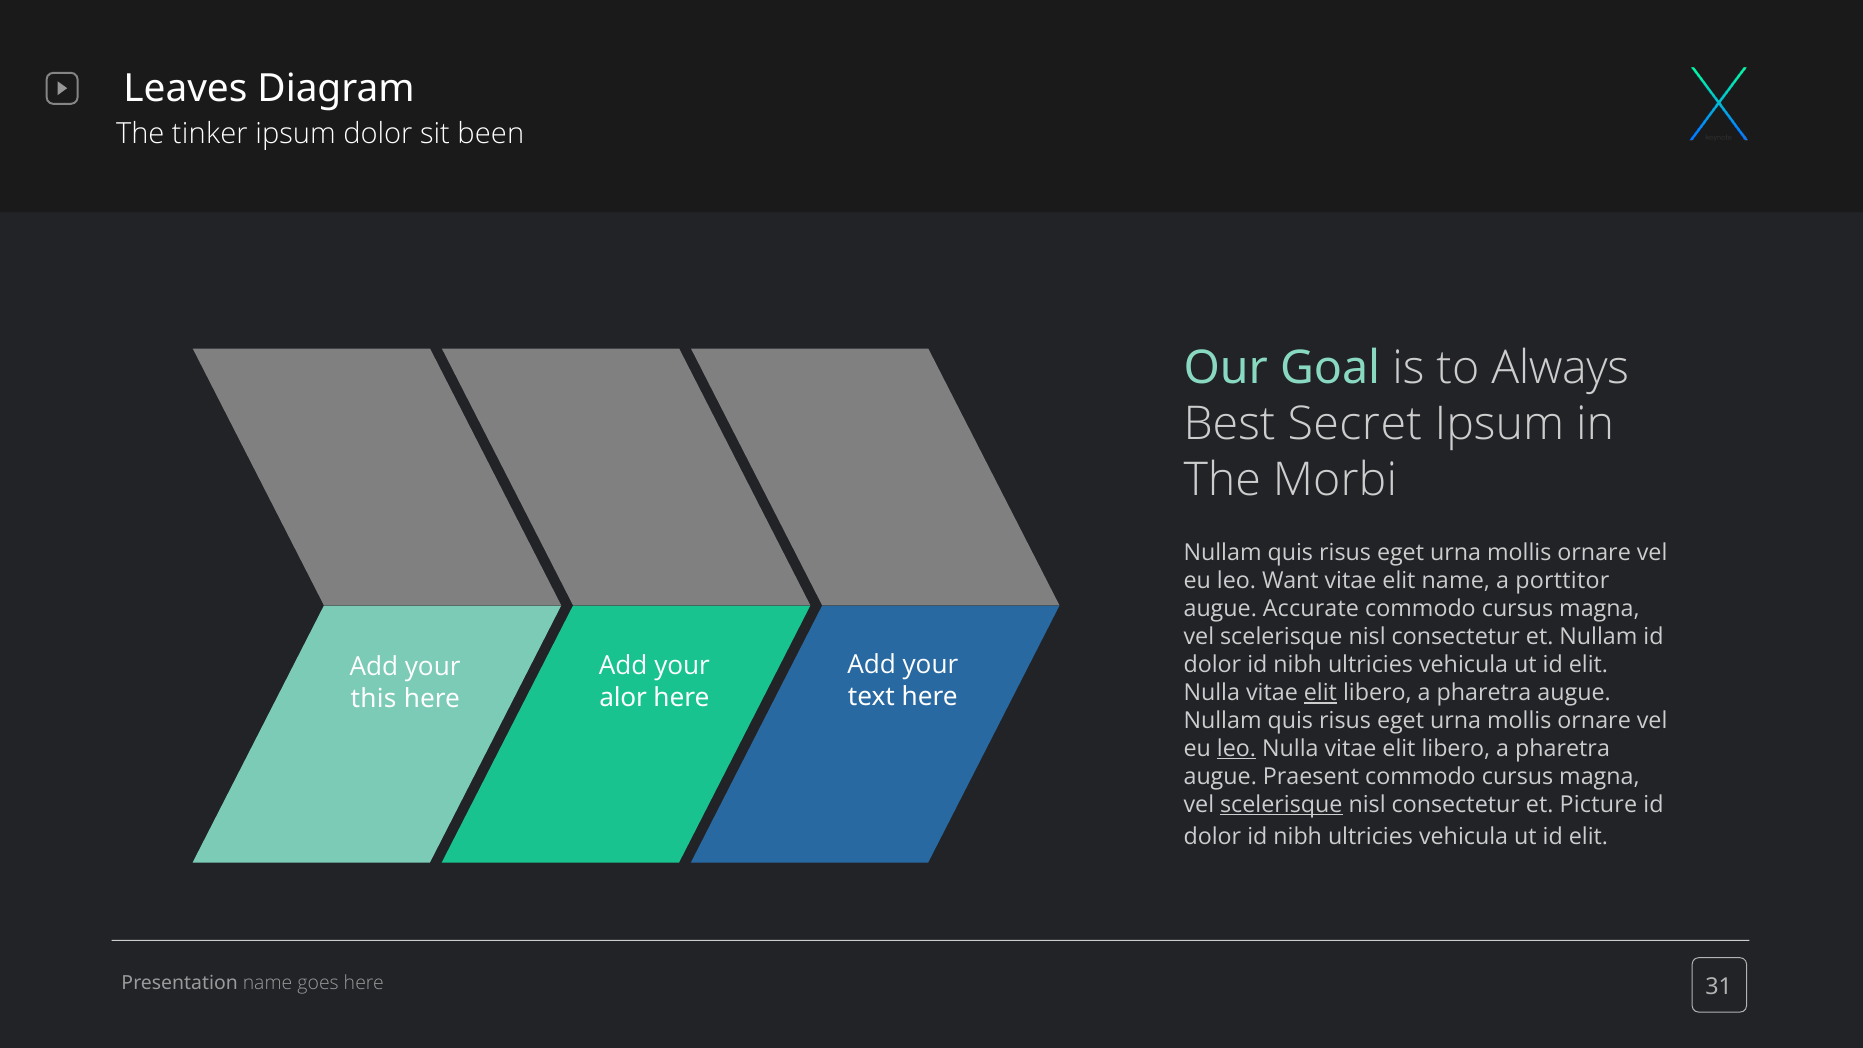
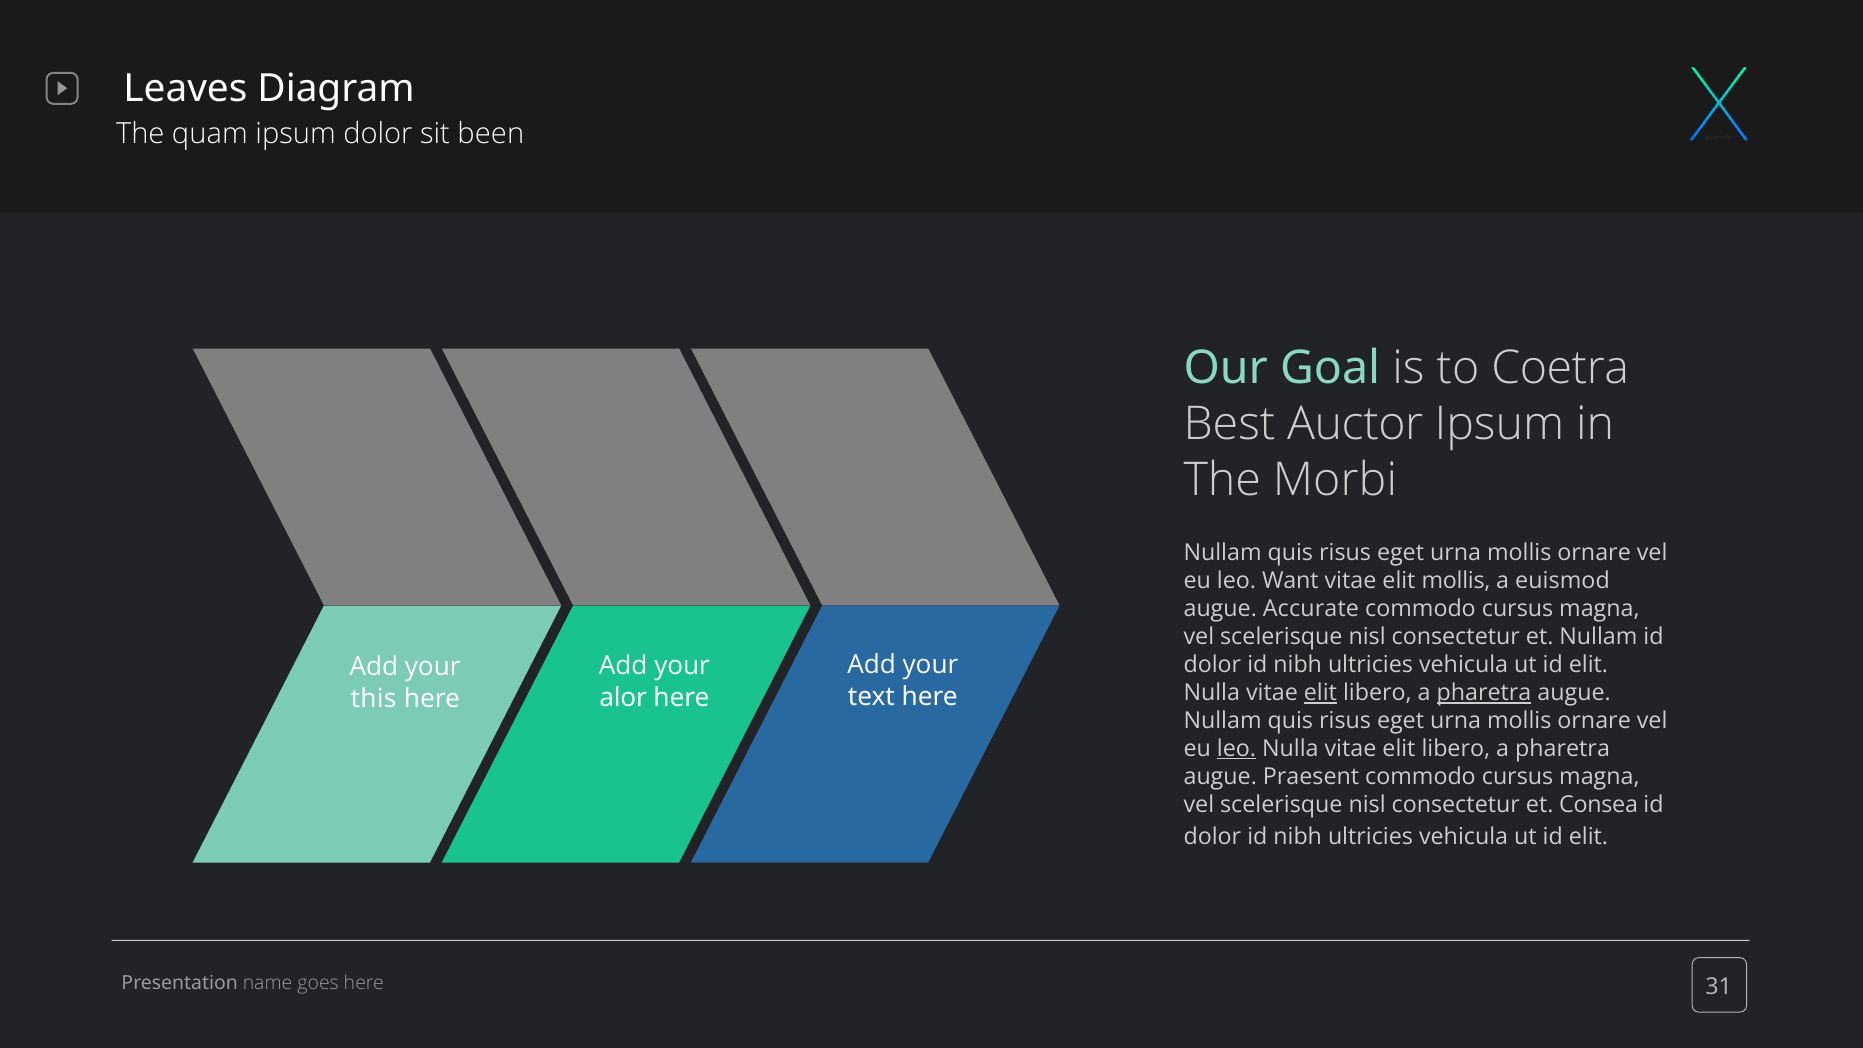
tinker: tinker -> quam (210, 134)
Always: Always -> Coetra (1560, 368)
Secret: Secret -> Auctor (1355, 424)
elit name: name -> mollis (1456, 581)
porttitor: porttitor -> euismod (1562, 581)
pharetra underline: none -> present (1484, 693)
scelerisque underline: present -> none (1281, 805)
Picture: Picture -> Consea (1599, 805)
